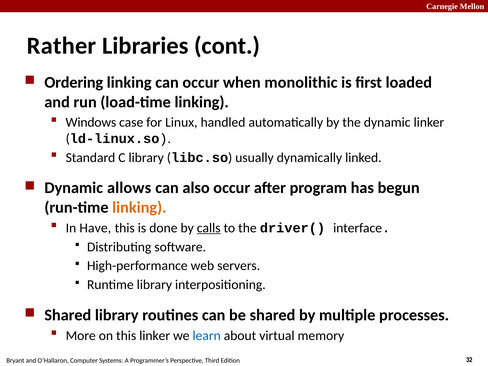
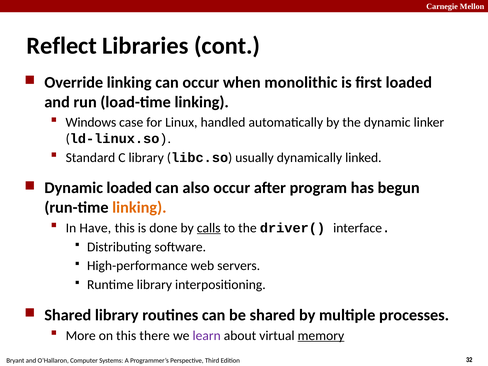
Rather: Rather -> Reflect (62, 46)
Ordering: Ordering -> Override (74, 82)
Dynamic allows: allows -> loaded (129, 188)
this linker: linker -> there (155, 336)
learn colour: blue -> purple (207, 336)
memory underline: none -> present (321, 336)
